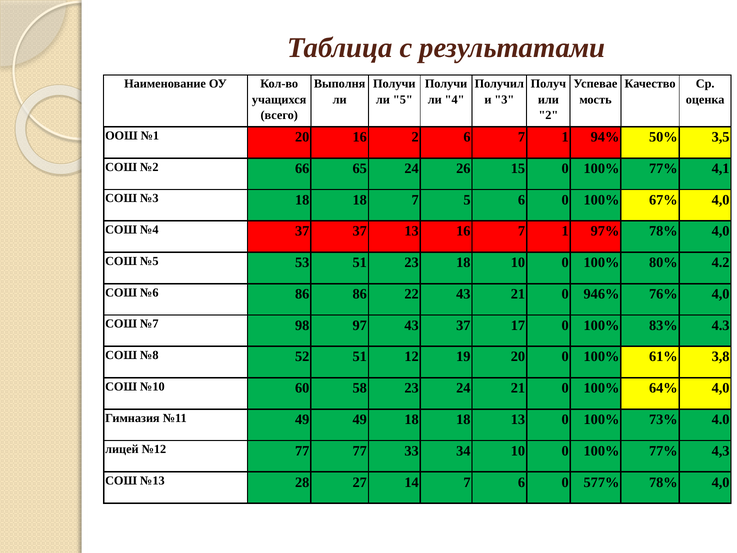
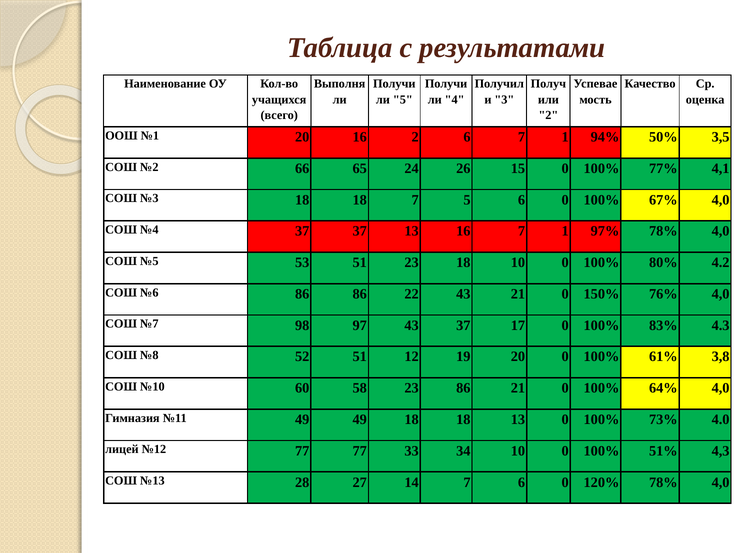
946%: 946% -> 150% (601, 294)
23 24: 24 -> 86 (463, 388)
10 0 100% 77%: 77% -> 51% (663, 451)
577%: 577% -> 120% (601, 482)
